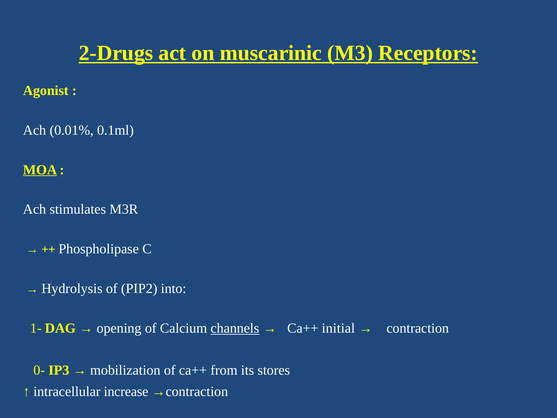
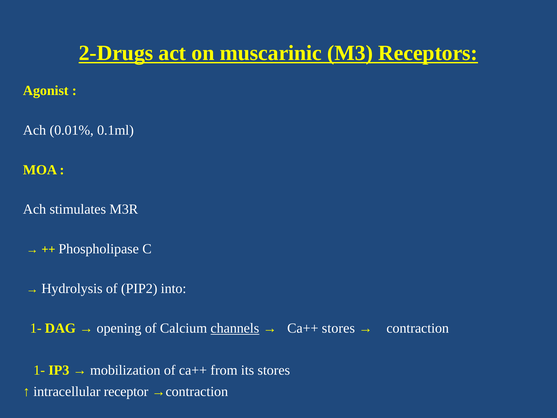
MOA underline: present -> none (40, 170)
Ca++ initial: initial -> stores (338, 328)
0-: 0- -> 1- (39, 370)
increase: increase -> receptor (126, 391)
